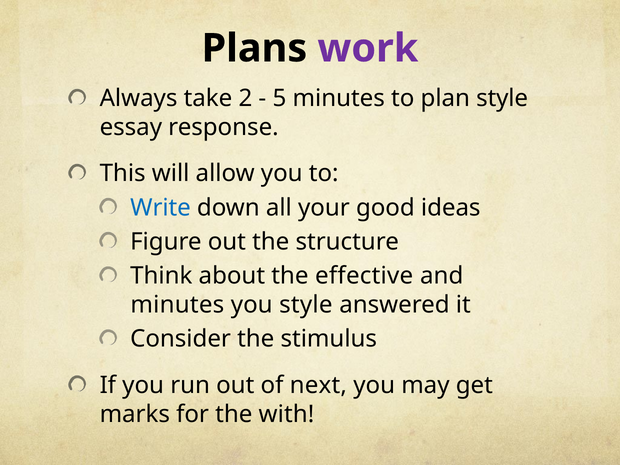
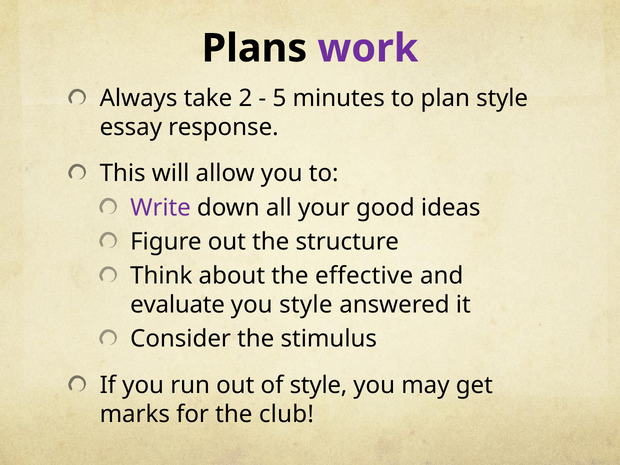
Write colour: blue -> purple (160, 208)
minutes: minutes -> evaluate (178, 305)
of next: next -> style (318, 385)
with: with -> club (286, 414)
